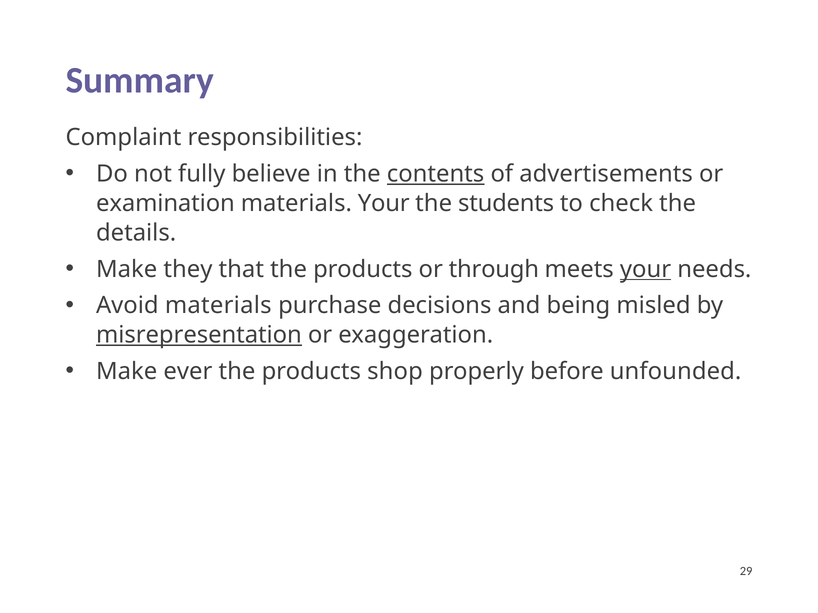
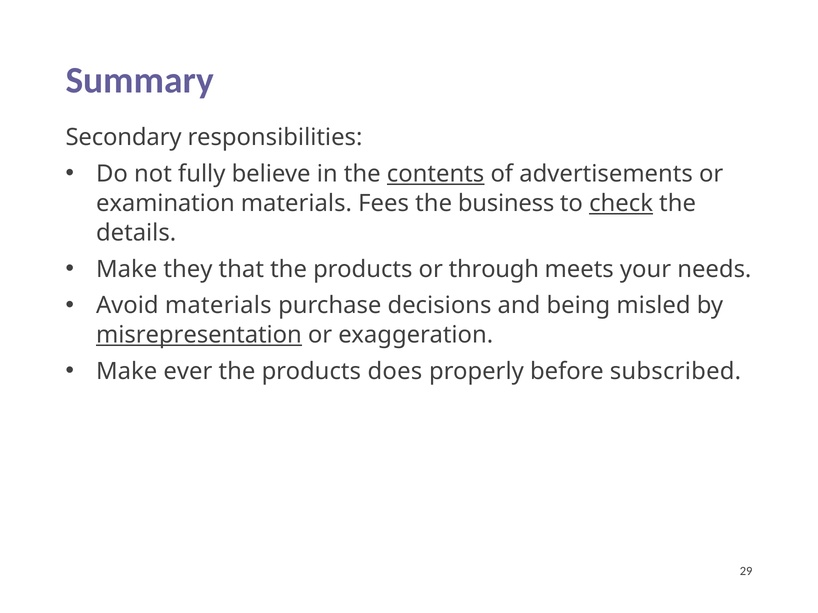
Complaint: Complaint -> Secondary (124, 138)
materials Your: Your -> Fees (384, 204)
students: students -> business (506, 204)
check underline: none -> present (621, 204)
your underline: present -> none (646, 269)
shop: shop -> does (395, 372)
unfounded: unfounded -> subscribed (675, 372)
